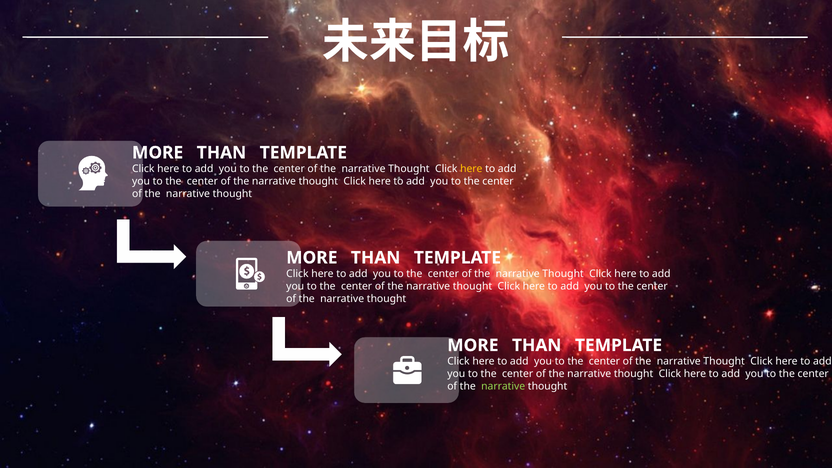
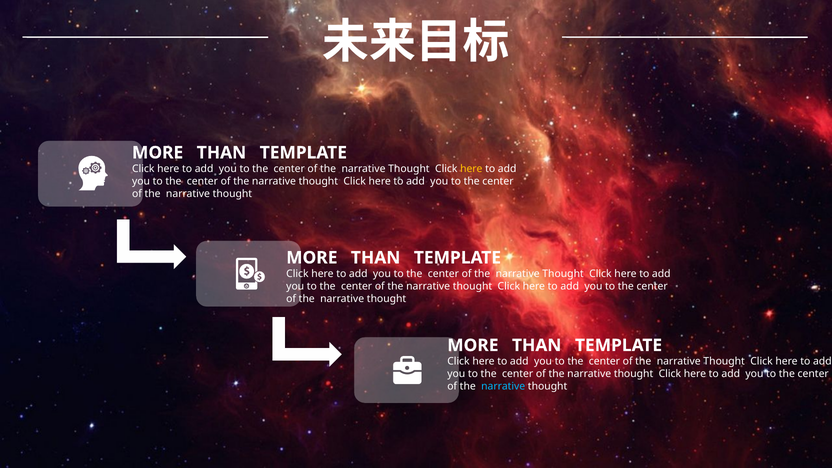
narrative colour: light green -> light blue (503, 386)
